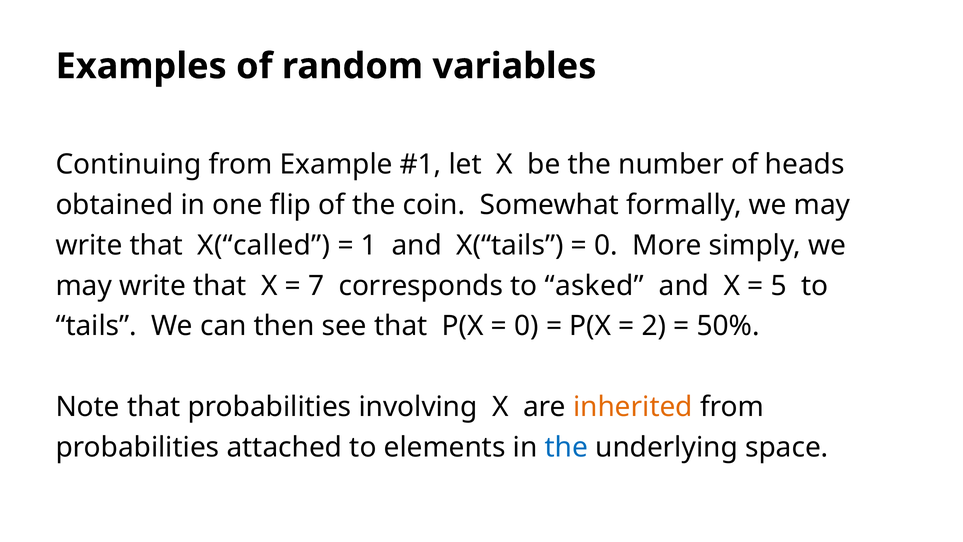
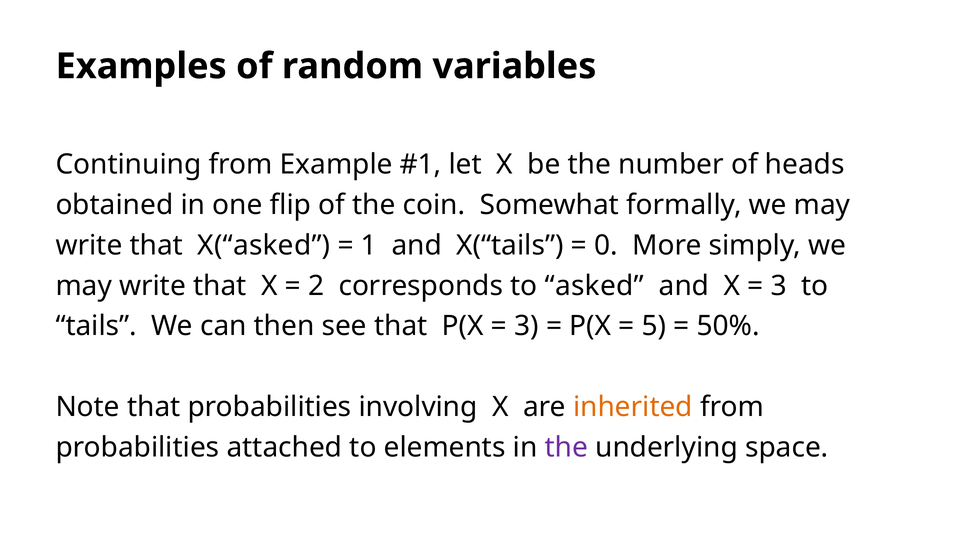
X(“called: X(“called -> X(“asked (264, 245)
7: 7 -> 2 (316, 286)
5: 5 -> 3 (779, 286)
0: 0 -> 3 (527, 326)
2: 2 -> 5 (654, 326)
the colour: blue -> purple (566, 447)
